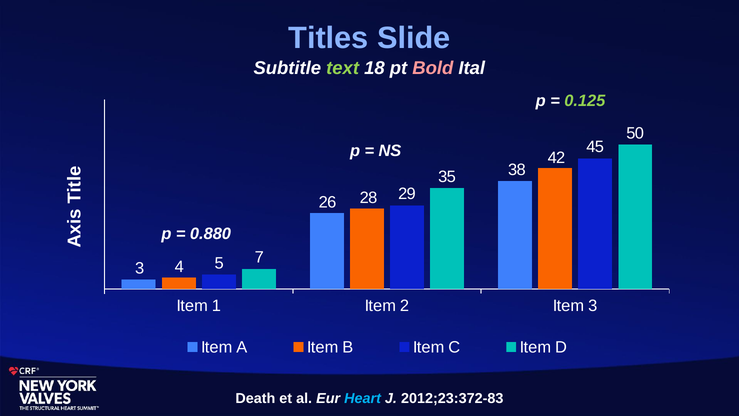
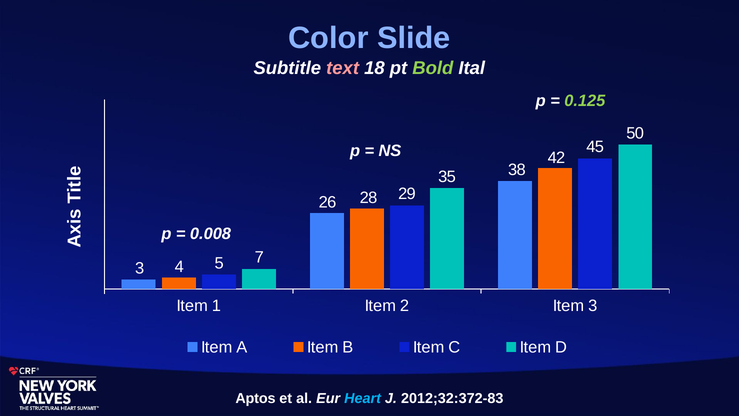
Titles: Titles -> Color (328, 38)
text colour: light green -> pink (343, 68)
Bold colour: pink -> light green (433, 68)
0.880: 0.880 -> 0.008 (210, 234)
Death: Death -> Aptos (255, 398)
2012;23:372-83: 2012;23:372-83 -> 2012;32:372-83 (452, 398)
